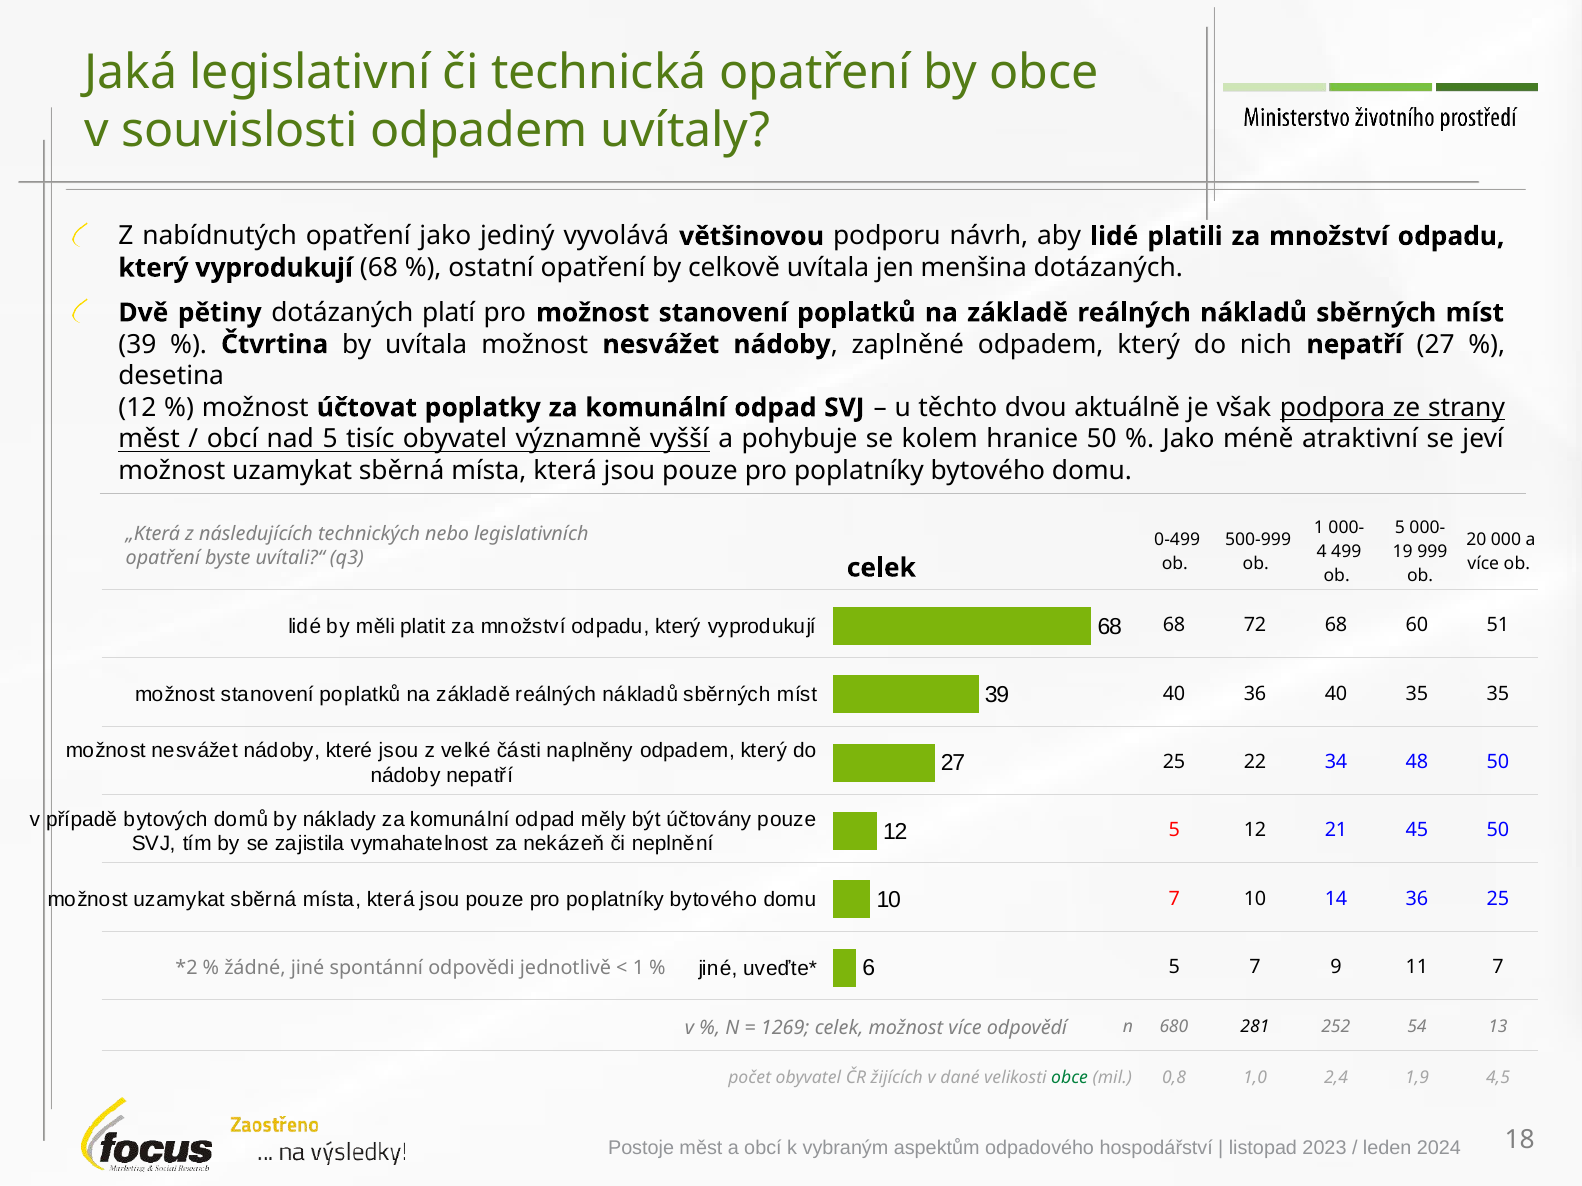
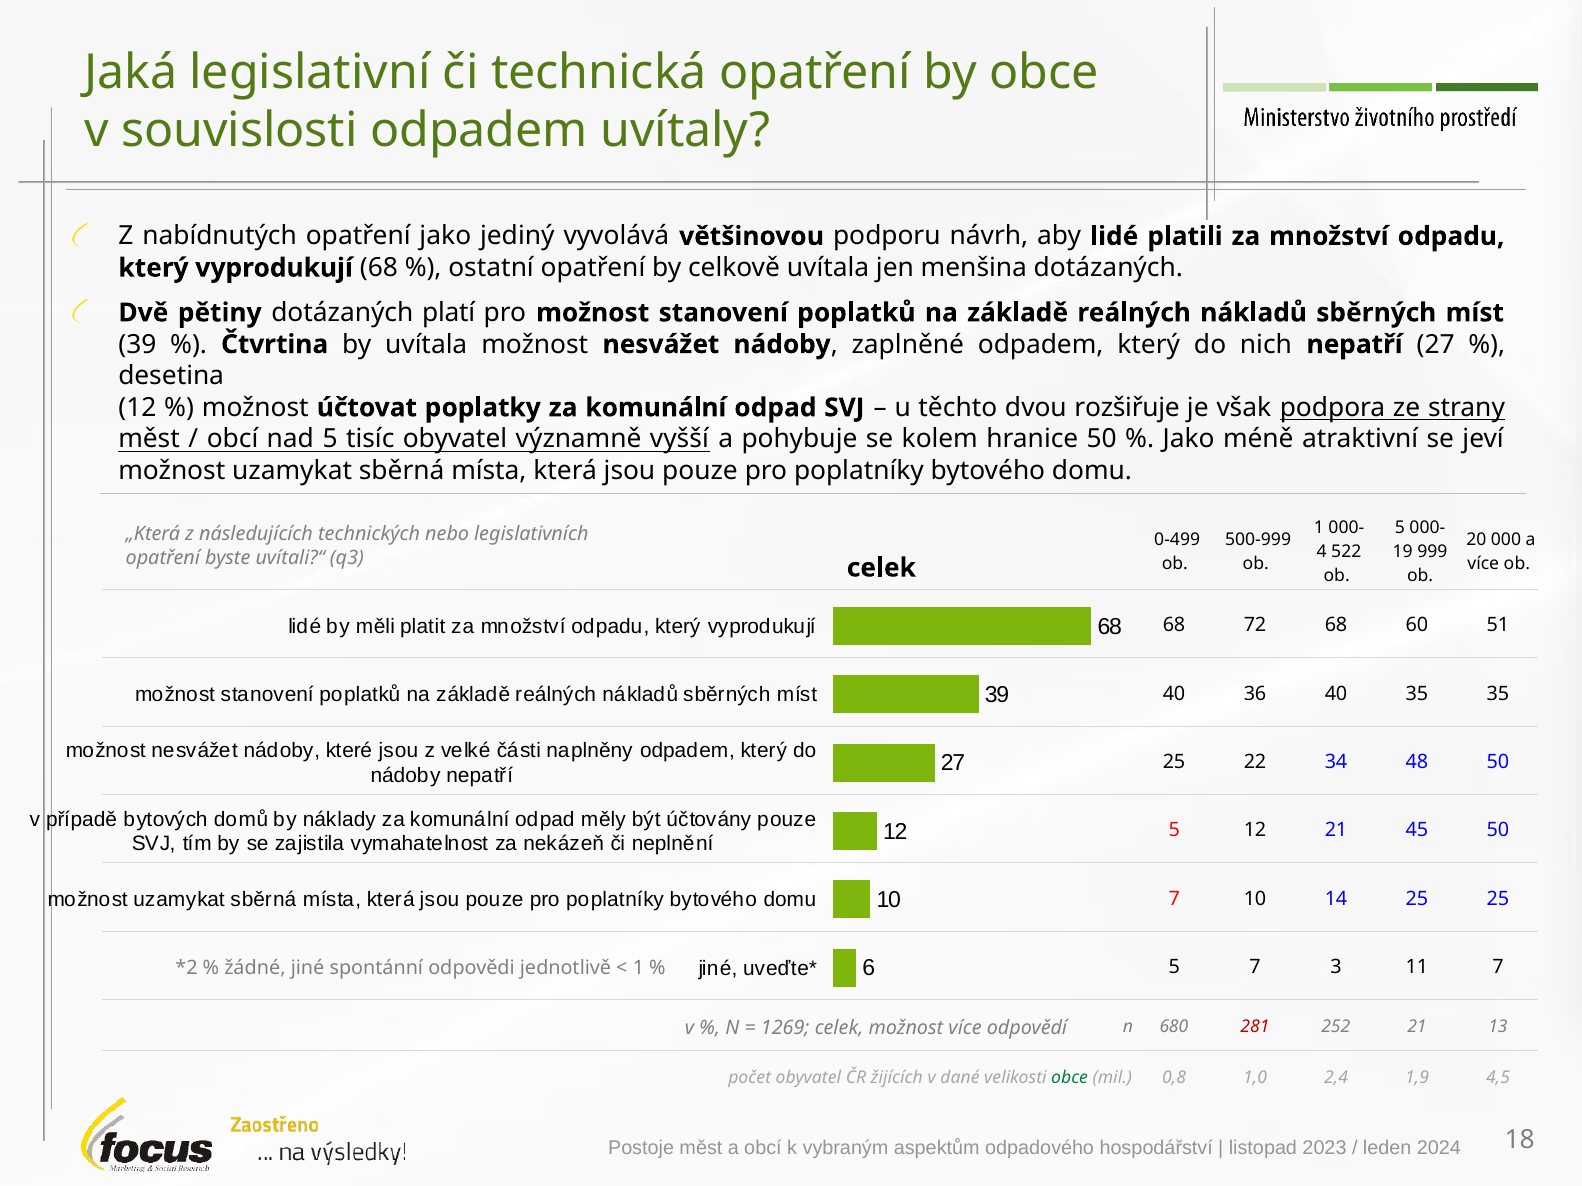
aktuálně: aktuálně -> rozšiřuje (1127, 408)
499: 499 -> 522 (1346, 552)
14 36: 36 -> 25 (1417, 899)
9: 9 -> 3 (1336, 968)
281 colour: black -> red (1255, 1027)
252 54: 54 -> 21 (1417, 1027)
